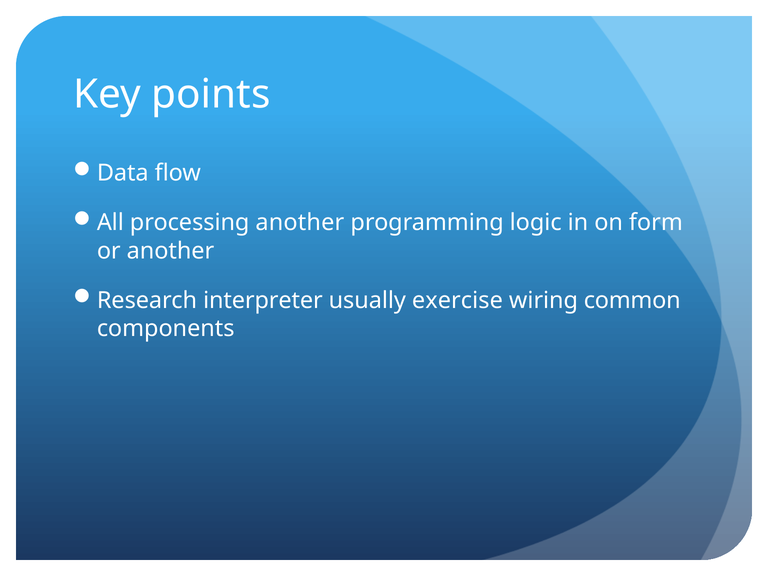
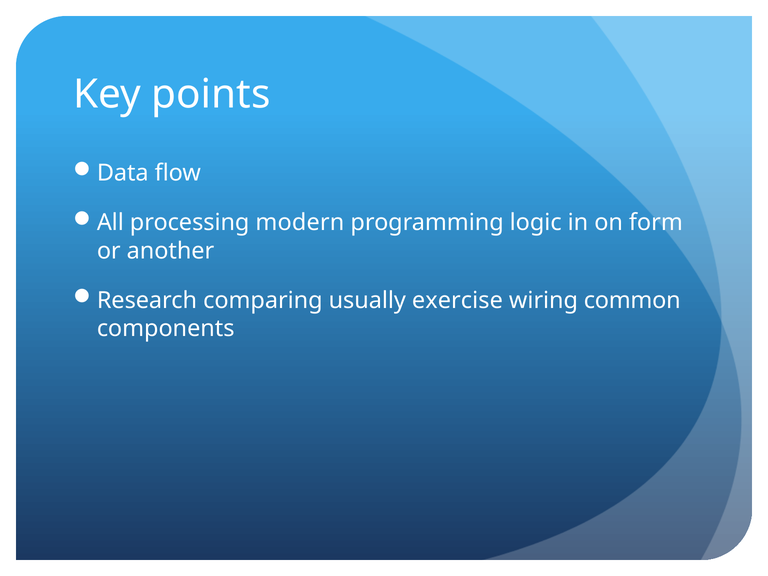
processing another: another -> modern (300, 223)
interpreter: interpreter -> comparing (263, 300)
